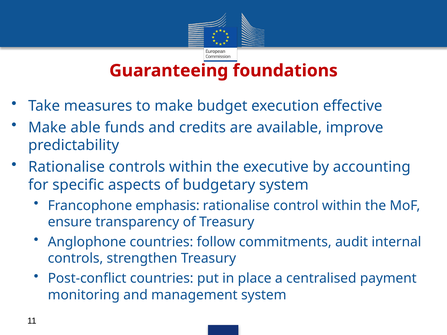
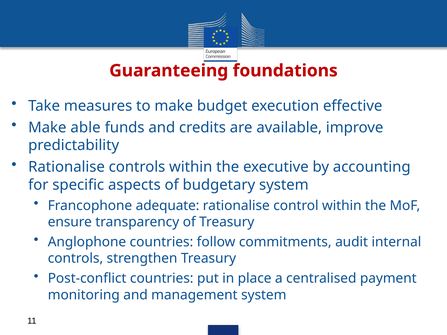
emphasis: emphasis -> adequate (168, 206)
